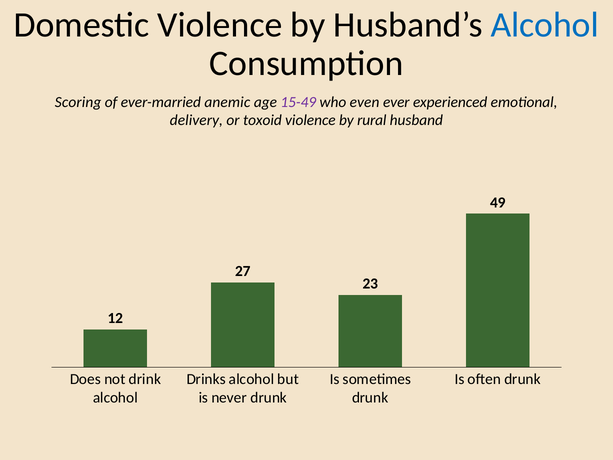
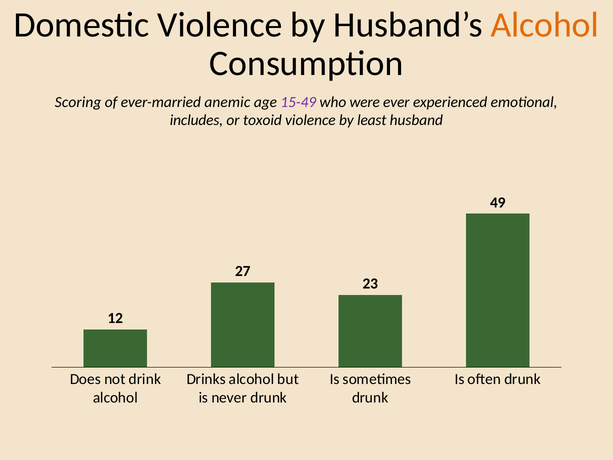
Alcohol colour: blue -> orange (545, 25)
even: even -> were (365, 102)
delivery: delivery -> includes (196, 120)
rural: rural -> least (372, 120)
